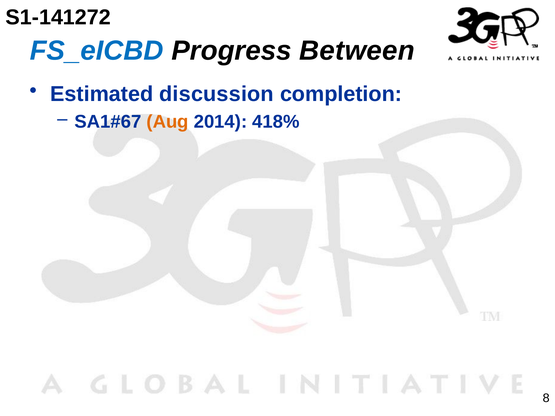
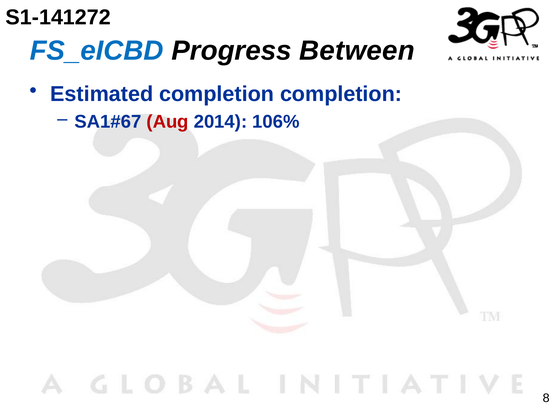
Estimated discussion: discussion -> completion (217, 94)
Aug colour: orange -> red (168, 122)
418%: 418% -> 106% (276, 122)
